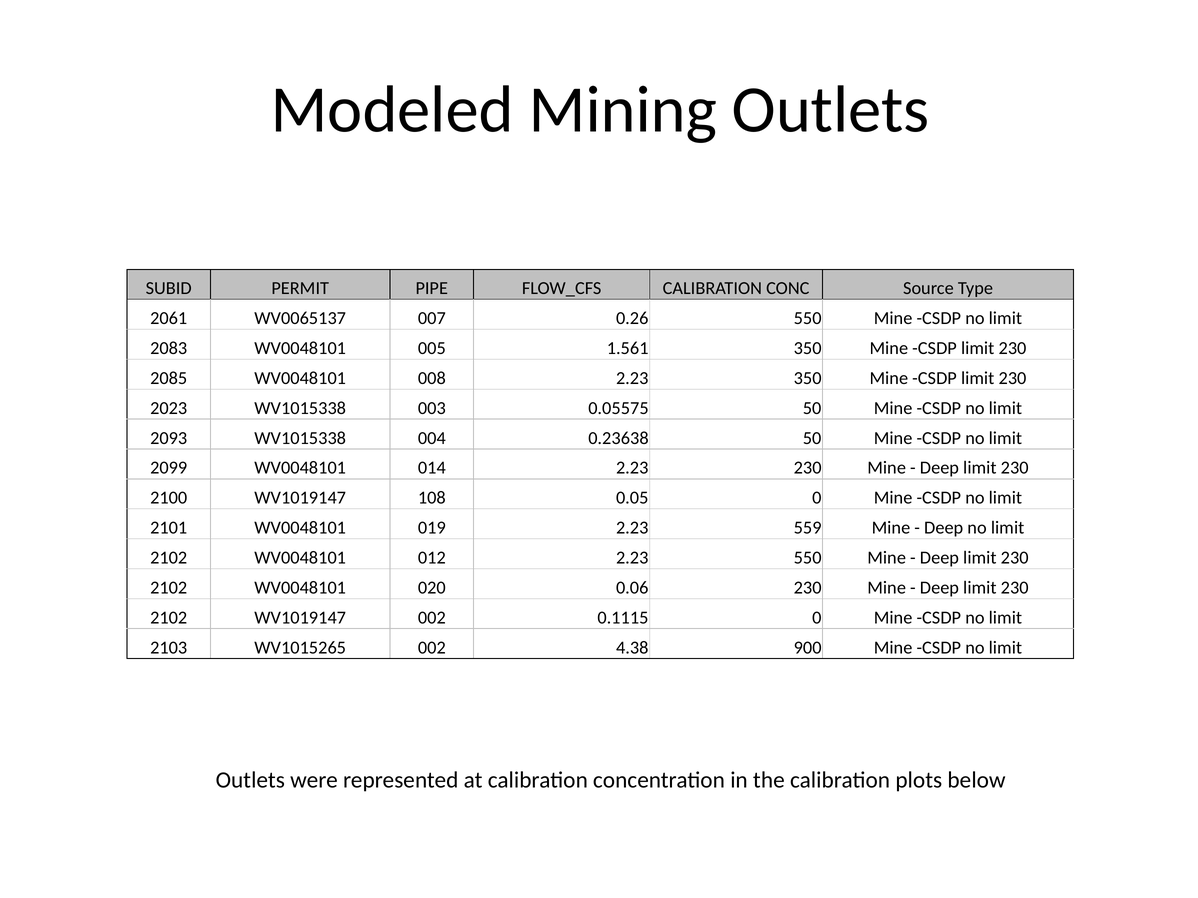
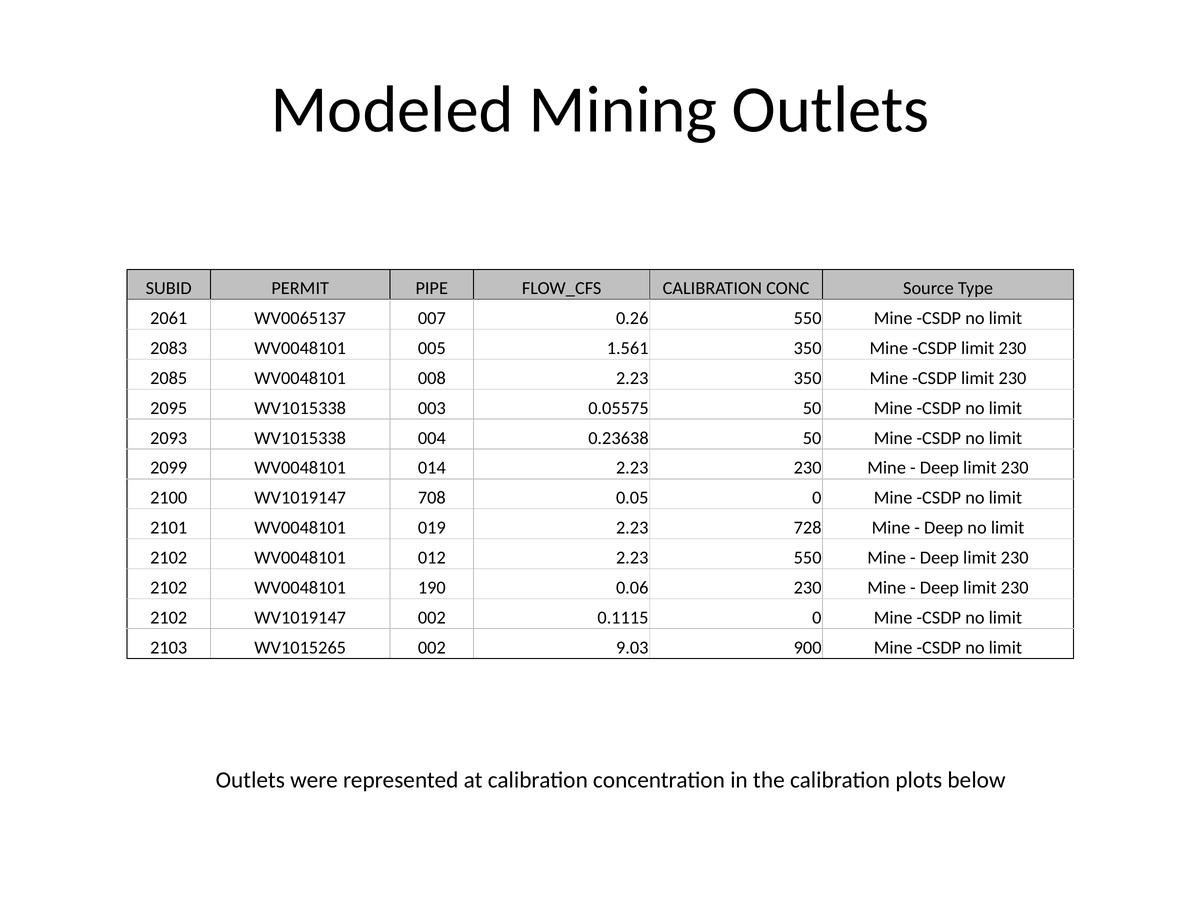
2023: 2023 -> 2095 (169, 408)
108: 108 -> 708 (432, 498)
559: 559 -> 728 (808, 528)
020: 020 -> 190 (432, 588)
4.38: 4.38 -> 9.03 (632, 648)
